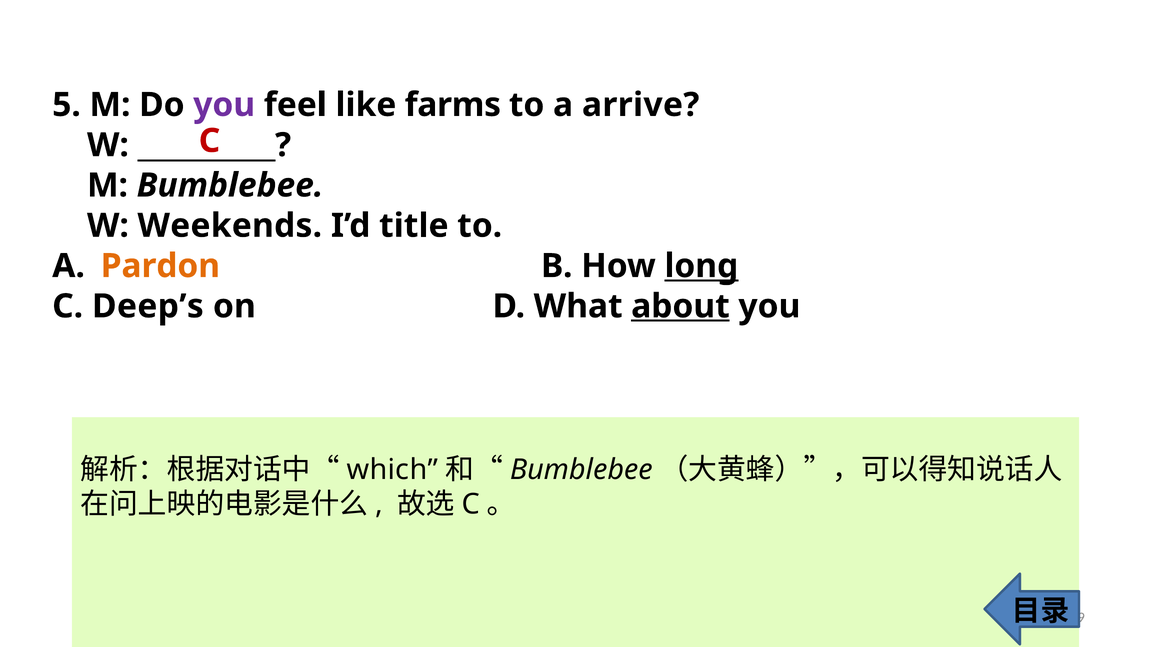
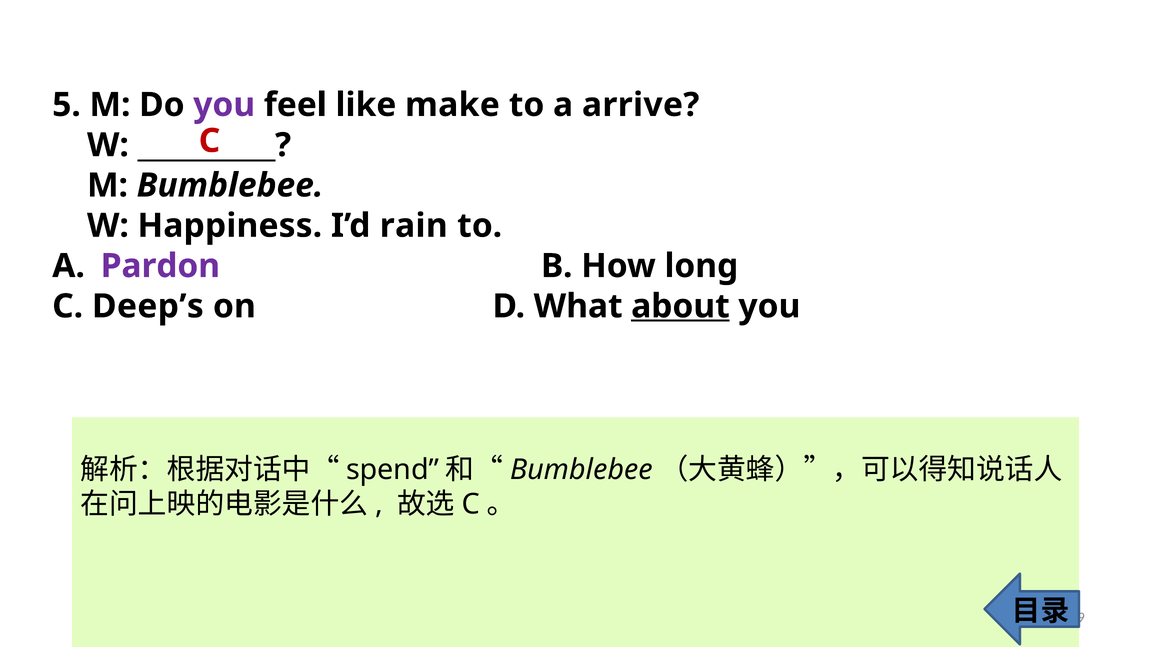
farms: farms -> make (452, 105)
Weekends: Weekends -> Happiness (230, 226)
title: title -> rain (414, 226)
Pardon colour: orange -> purple (160, 266)
long underline: present -> none (701, 266)
which: which -> spend (393, 470)
